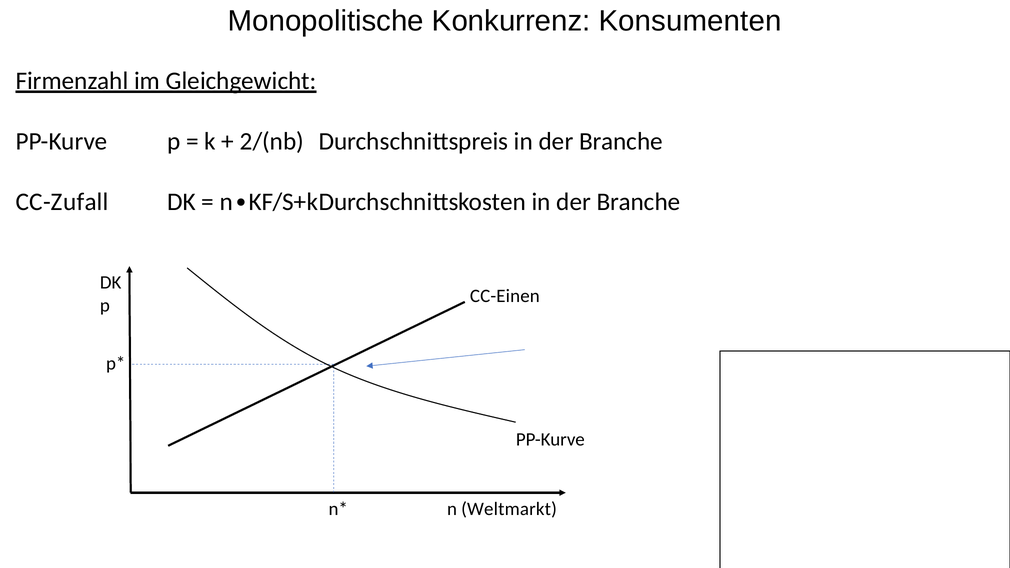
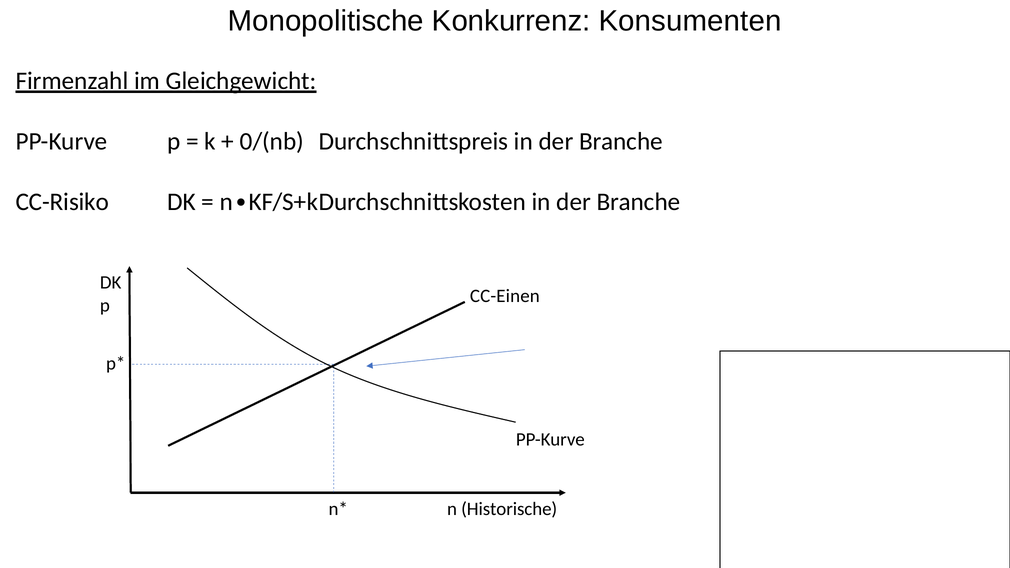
2/(nb: 2/(nb -> 0/(nb (272, 141)
CC-Zufall: CC-Zufall -> CC-Risiko (62, 202)
Weltmarkt: Weltmarkt -> Historische (509, 509)
